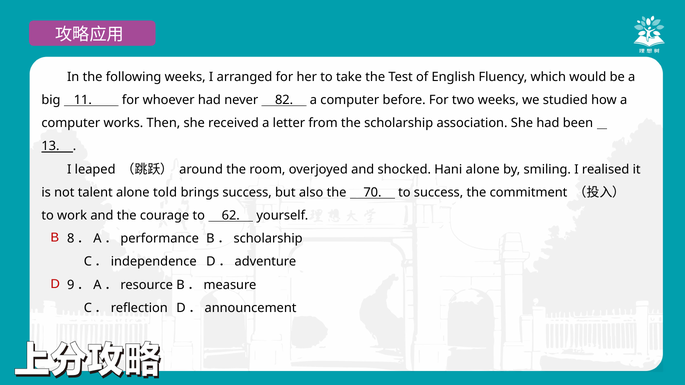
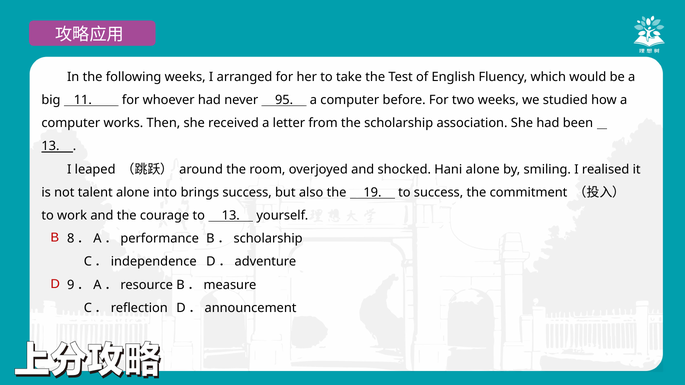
82: 82 -> 95 (284, 100)
told: told -> into (165, 193)
70: 70 -> 19 (372, 193)
to 62: 62 -> 13 (231, 216)
